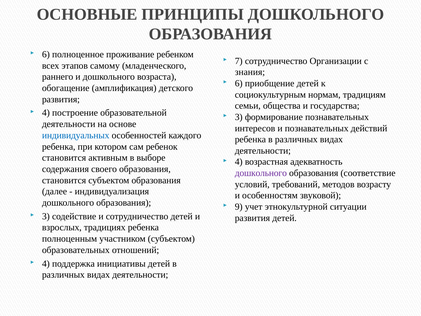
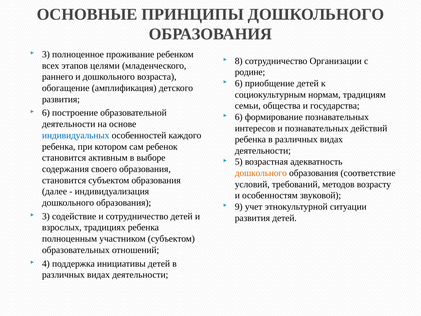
6: 6 -> 3 (46, 54)
7: 7 -> 8 (239, 61)
самому: самому -> целями (105, 66)
знания: знания -> родине (250, 72)
4: 4 -> 6 (46, 113)
3: 3 -> 6 (239, 117)
4: 4 -> 5 (239, 162)
дошкольного colour: purple -> orange (261, 173)
